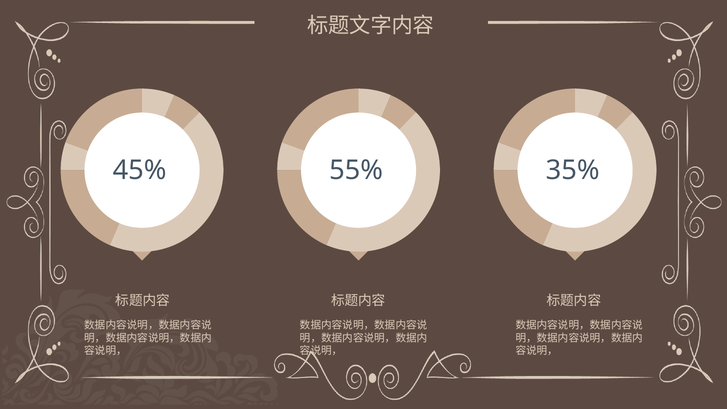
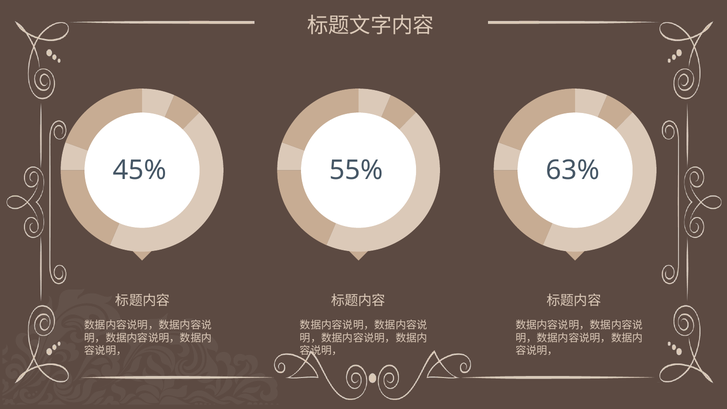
35%: 35% -> 63% (573, 170)
